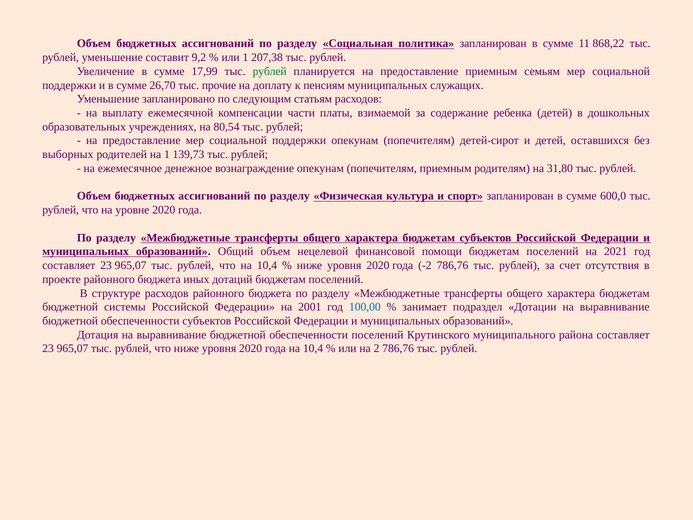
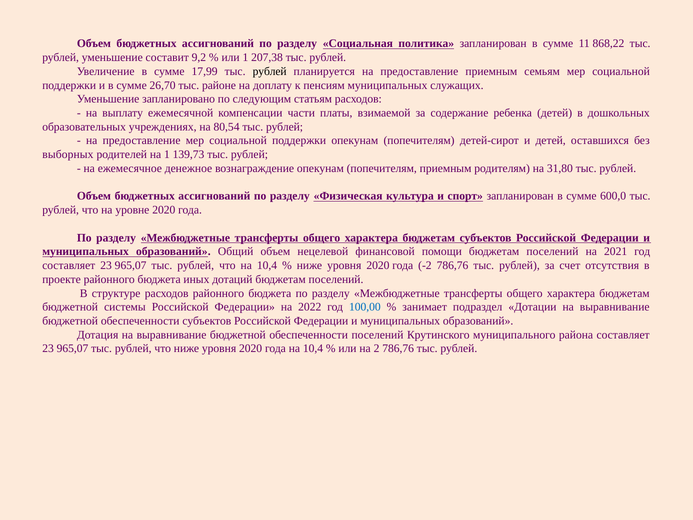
рублей colour: green -> black (270, 71)
прочие: прочие -> районе (219, 85)
2001: 2001 -> 2022 (310, 307)
